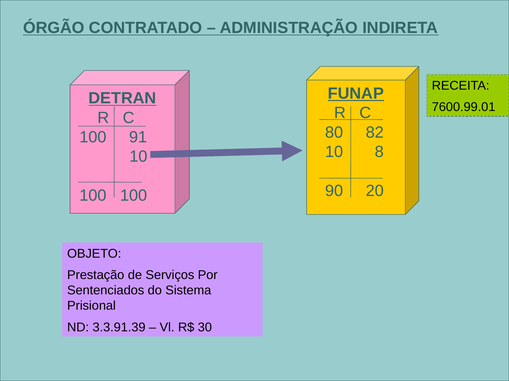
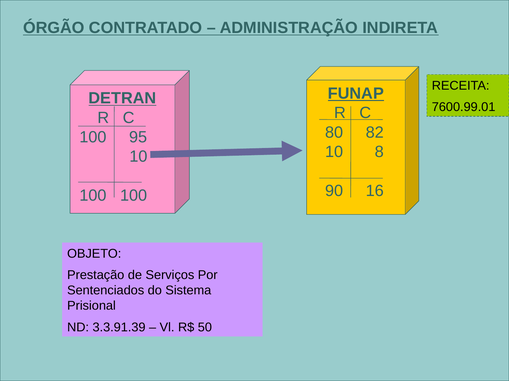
91: 91 -> 95 (138, 137)
20: 20 -> 16 (375, 191)
30: 30 -> 50 (205, 328)
